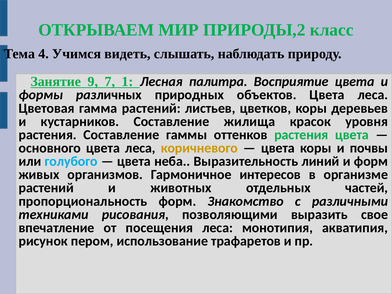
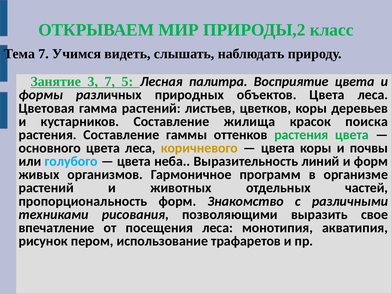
Тема 4: 4 -> 7 (44, 54)
9: 9 -> 3 (93, 82)
1: 1 -> 5 (127, 82)
уровня: уровня -> поиска (367, 121)
интересов: интересов -> программ (270, 175)
